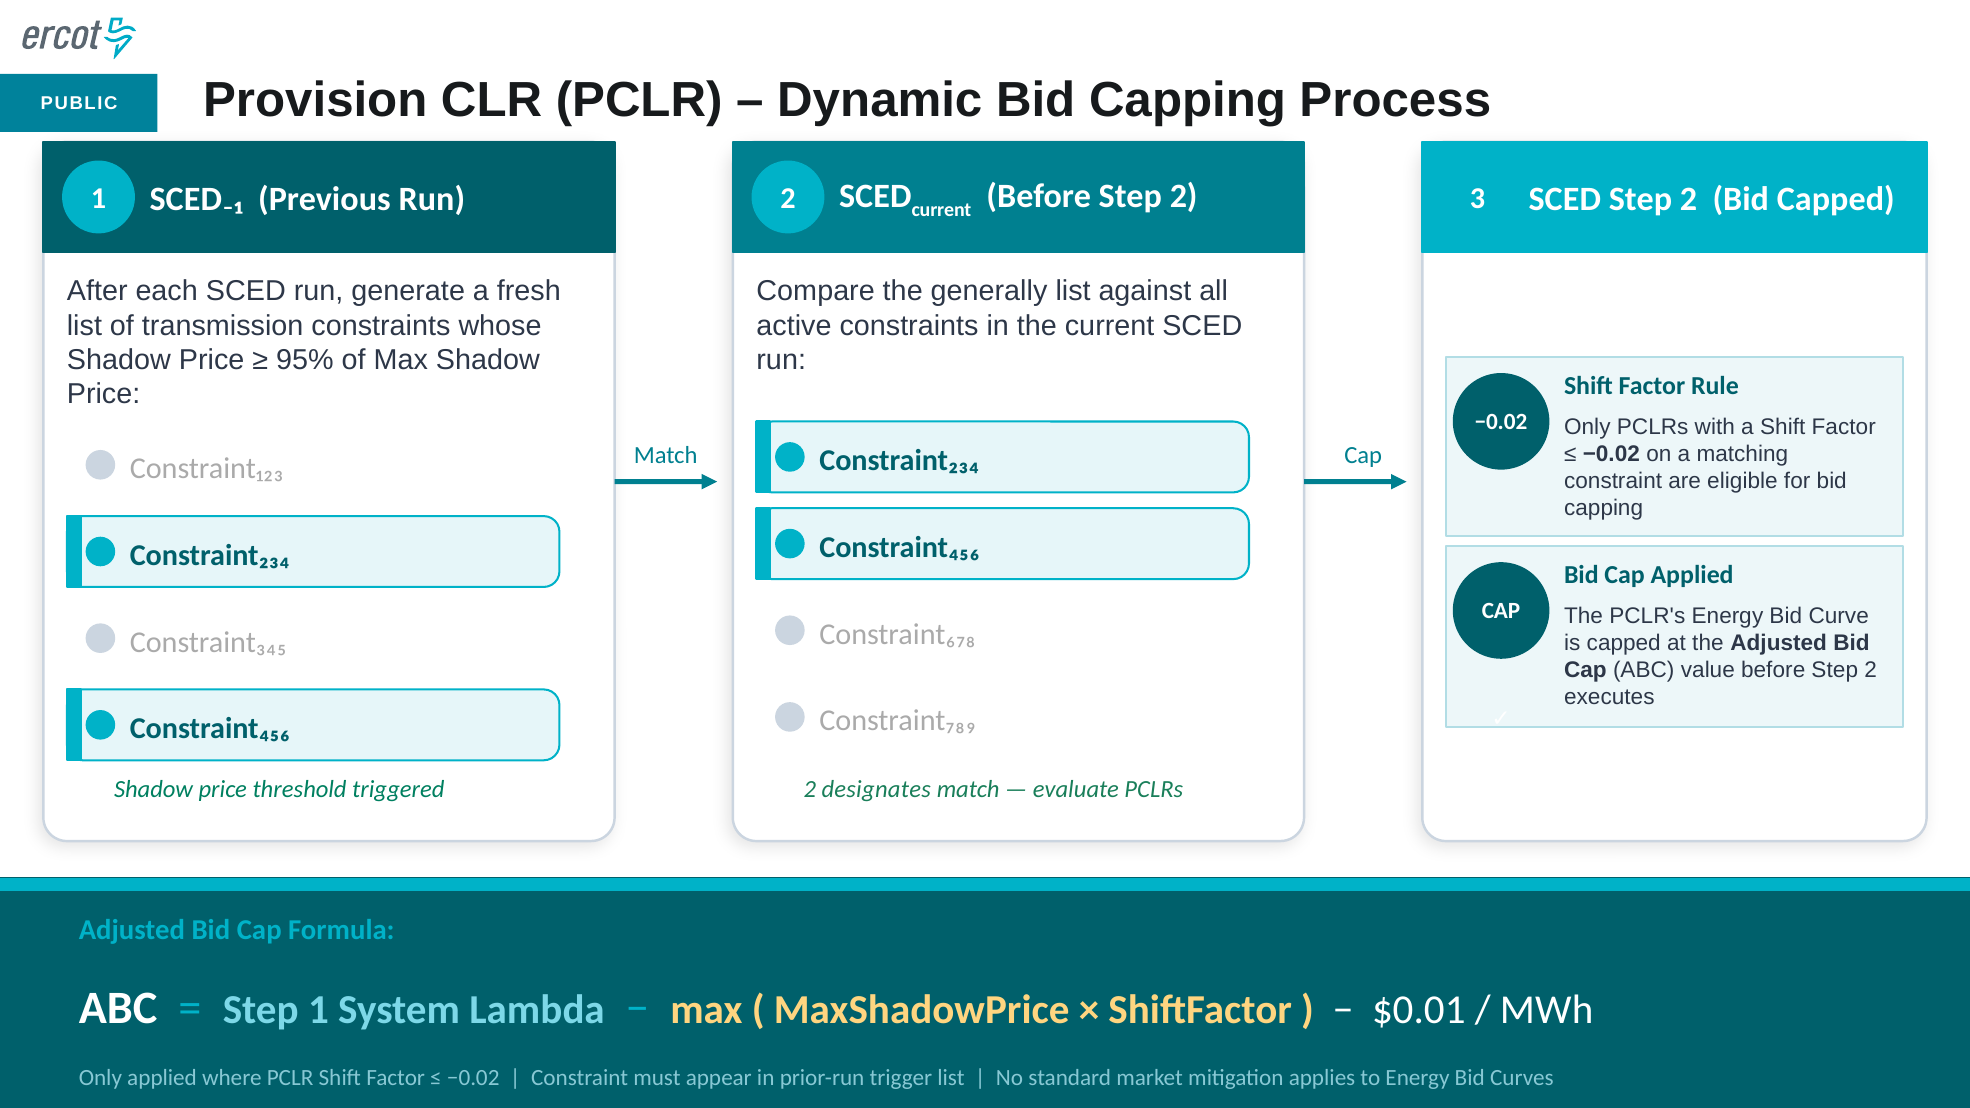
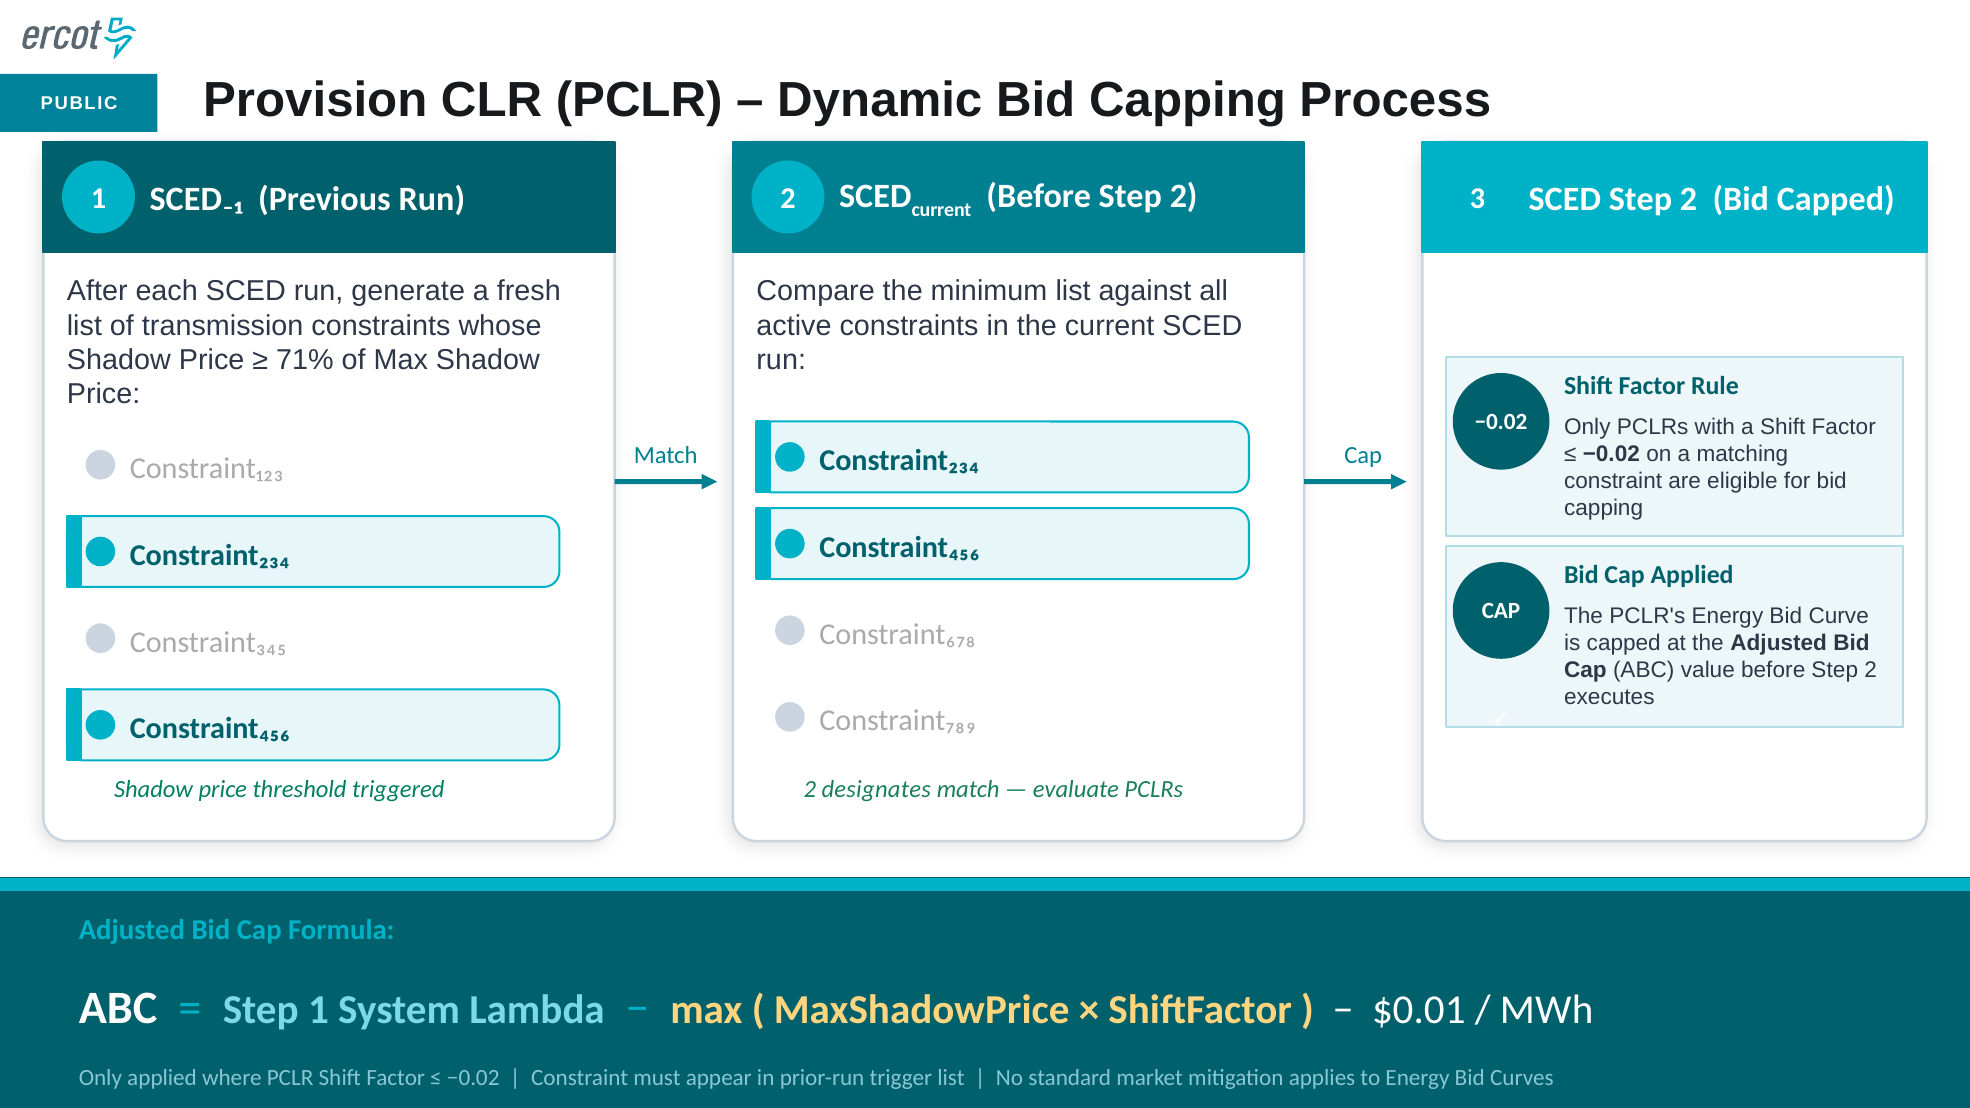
generally: generally -> minimum (989, 291)
95%: 95% -> 71% (305, 360)
